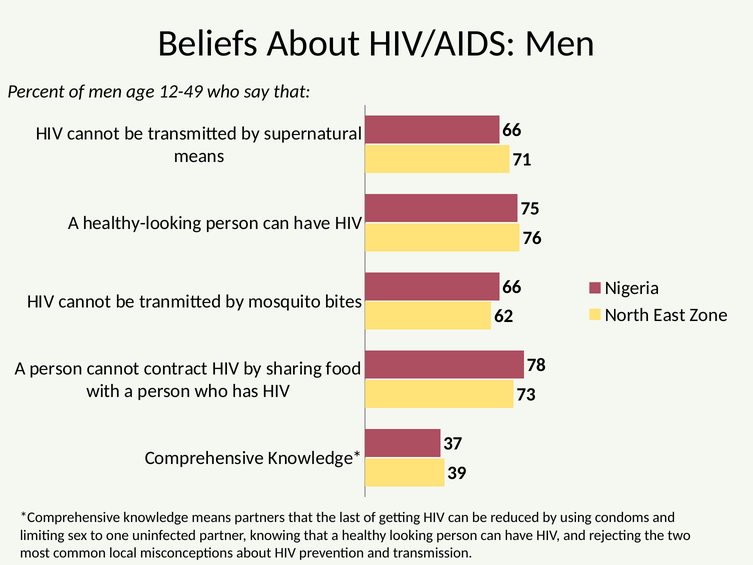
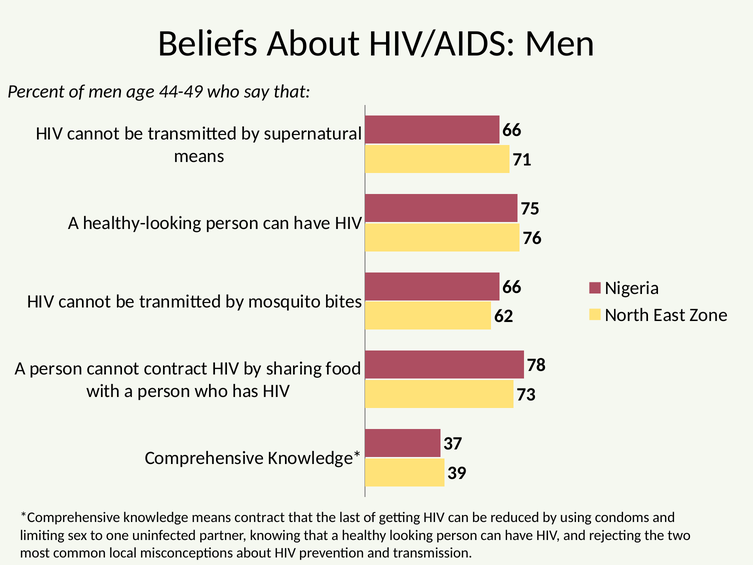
12-49: 12-49 -> 44-49 (181, 92)
means partners: partners -> contract (260, 517)
